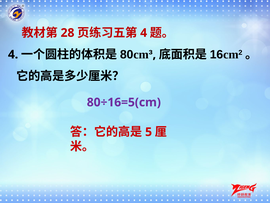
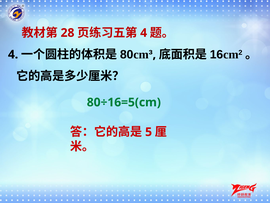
80÷16=5(cm colour: purple -> green (124, 102)
